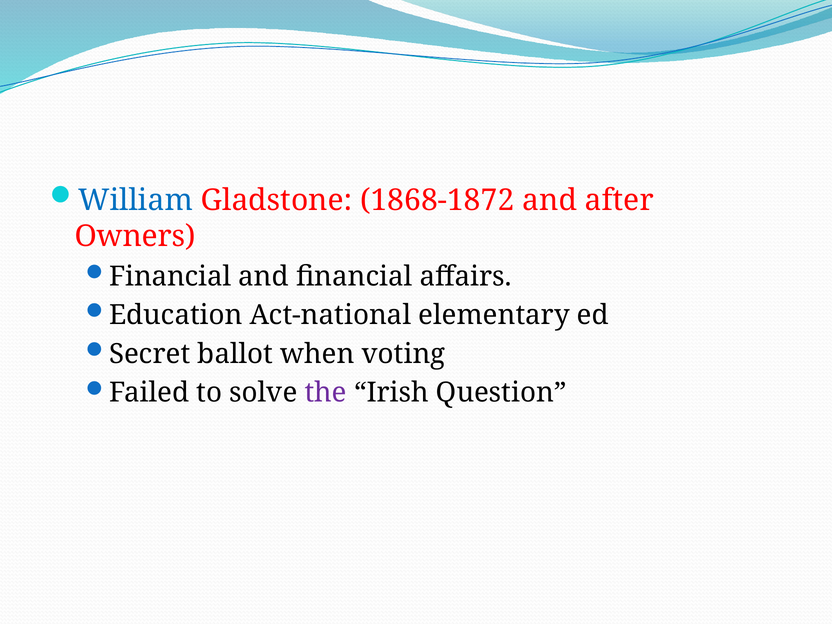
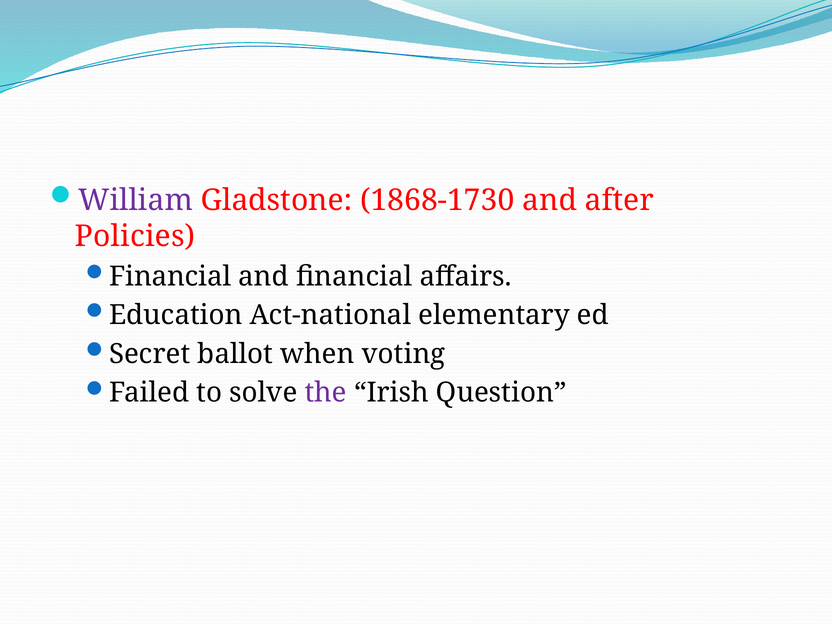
William colour: blue -> purple (136, 200)
1868-1872: 1868-1872 -> 1868-1730 (437, 200)
Owners: Owners -> Policies (135, 236)
